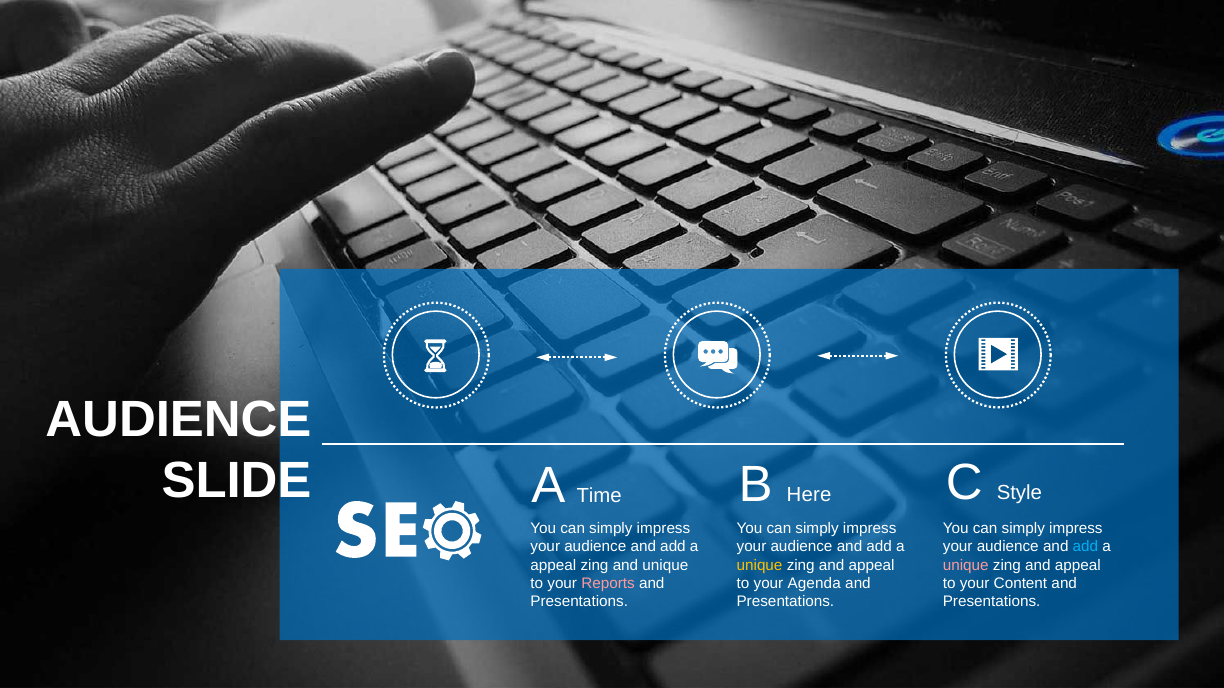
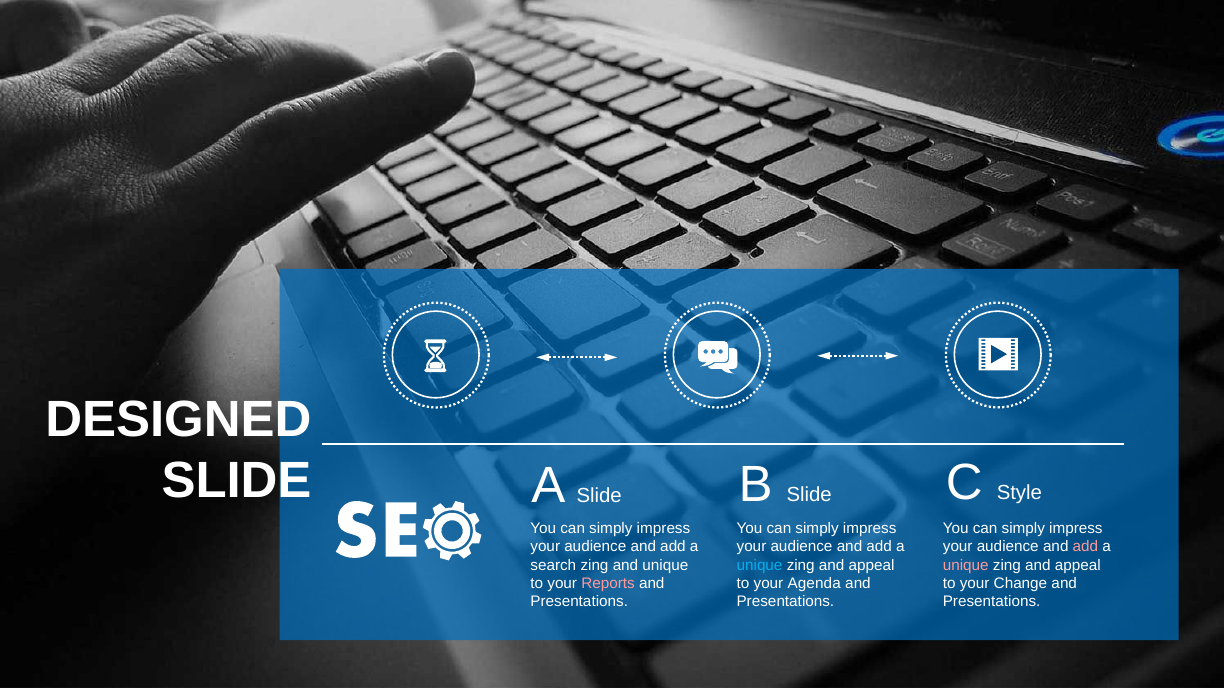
AUDIENCE: AUDIENCE -> DESIGNED (178, 420)
B Here: Here -> Slide (809, 495)
A Time: Time -> Slide (599, 496)
add colour: light blue -> pink (1085, 547)
appeal: appeal -> search (553, 565)
unique colour: yellow -> light blue (760, 565)
Content: Content -> Change (1020, 584)
